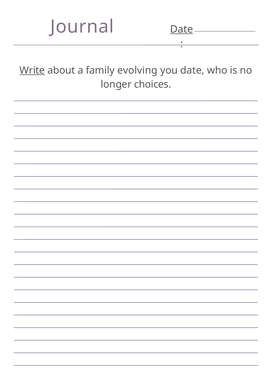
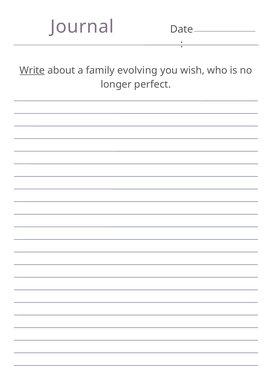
Date underline: present -> none (182, 29)
you date: date -> wish (192, 71)
choices: choices -> perfect (153, 85)
